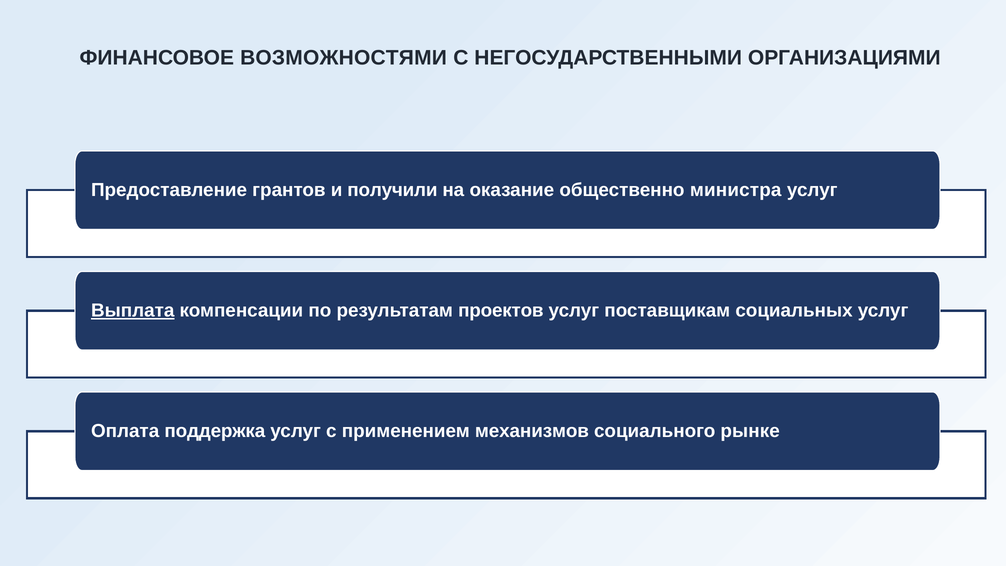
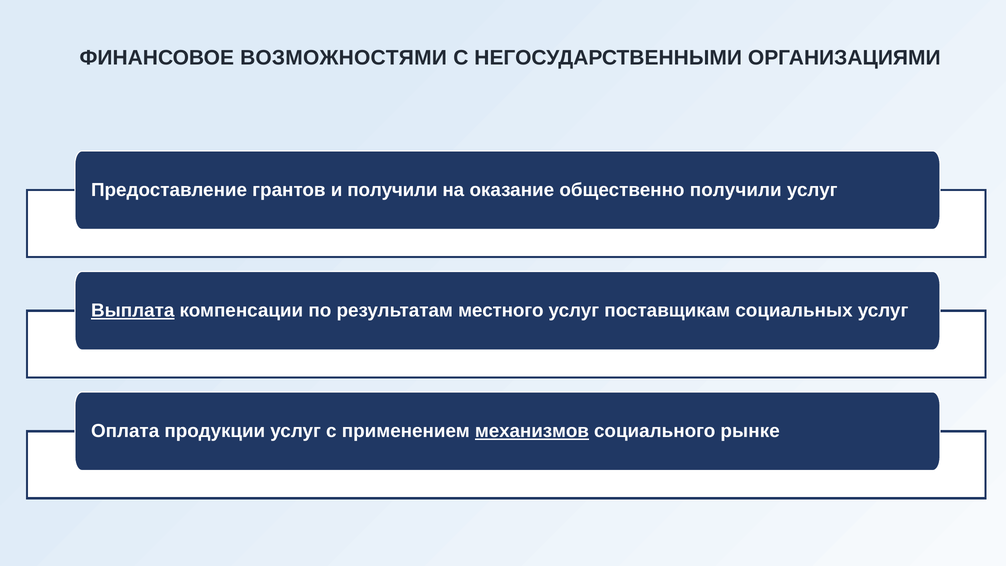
общественно министра: министра -> получили (736, 190)
проектов: проектов -> местного (501, 311)
поддержка: поддержка -> продукции (215, 431)
механизмов underline: none -> present (532, 431)
